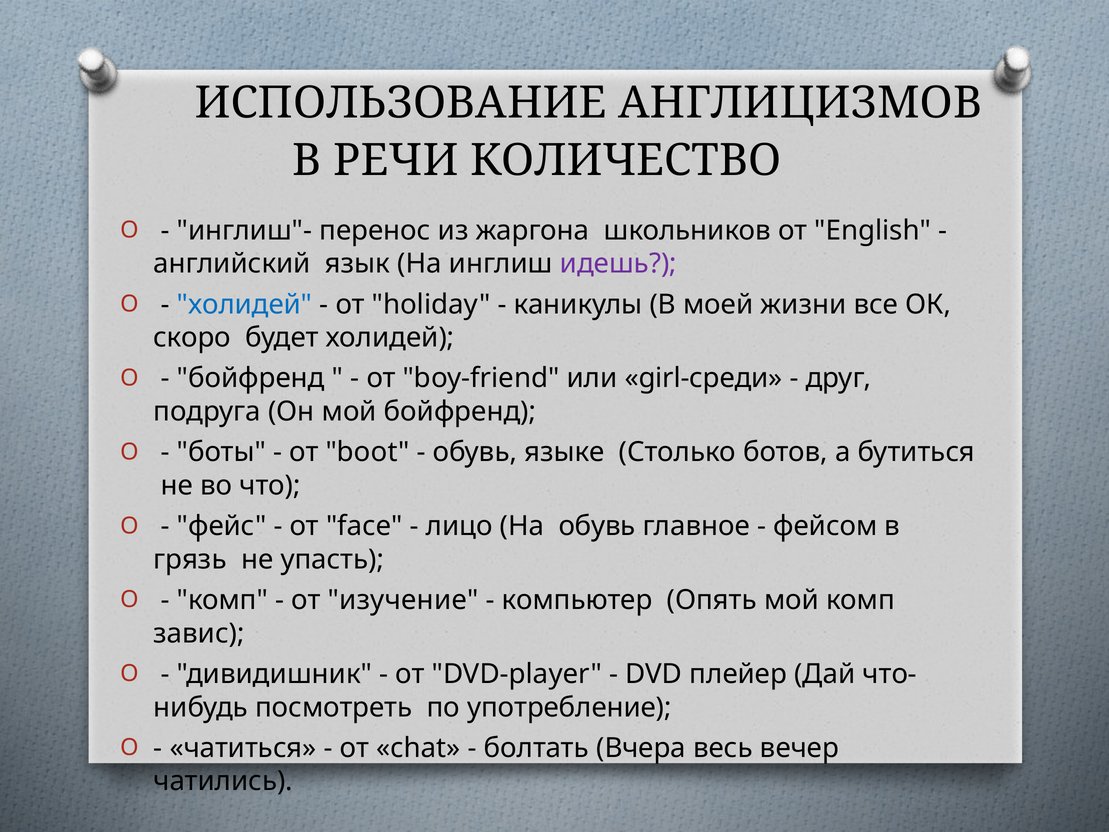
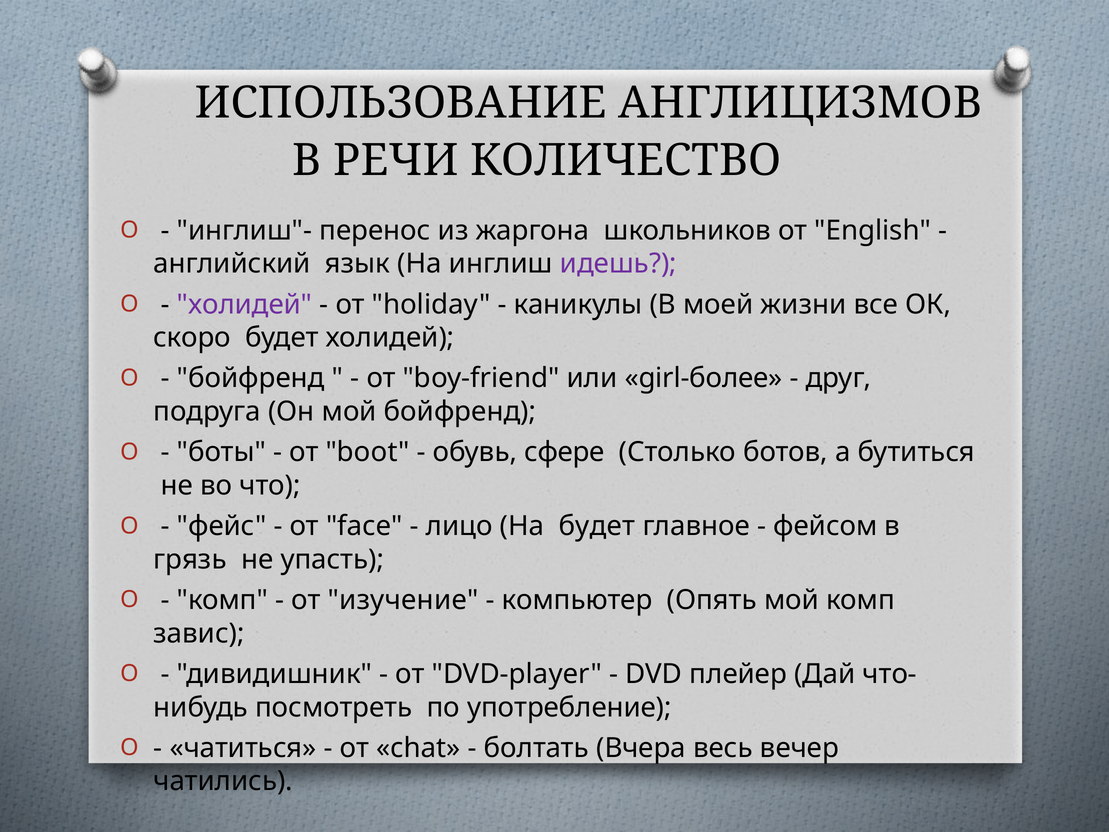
холидей colour: blue -> purple (245, 304)
girl-среди: girl-среди -> girl-более (704, 378)
языке: языке -> сфере (564, 452)
На обувь: обувь -> будет (597, 526)
